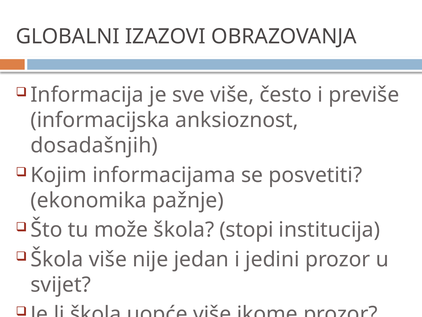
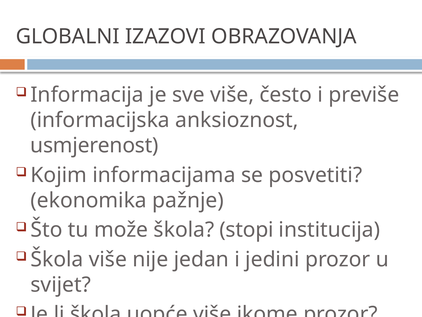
dosadašnjih: dosadašnjih -> usmjerenost (94, 145)
